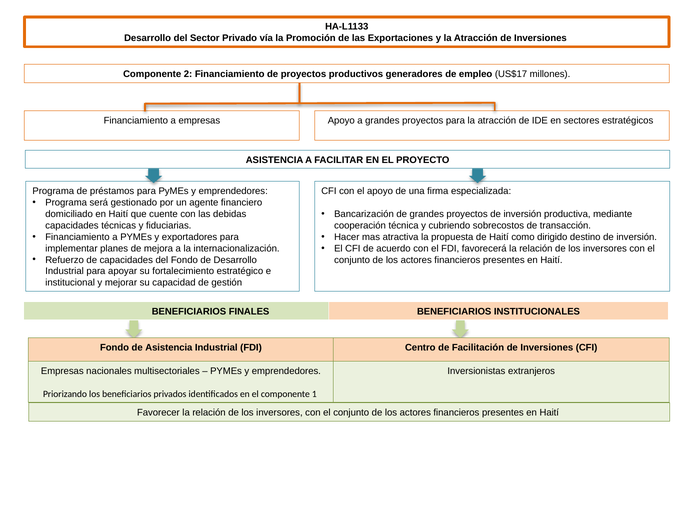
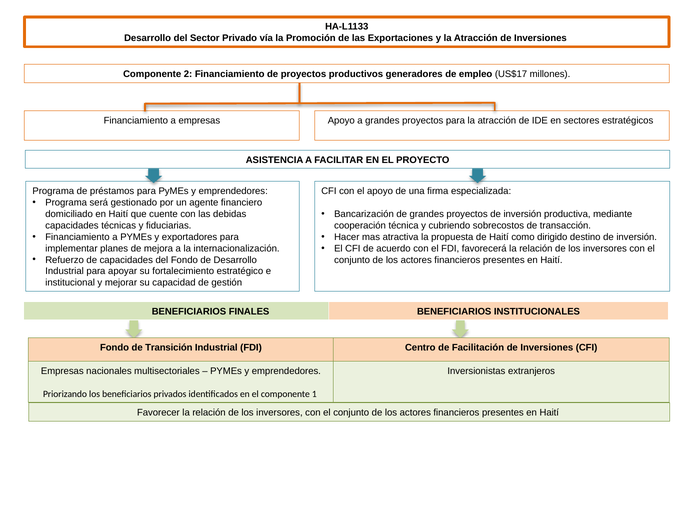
de Asistencia: Asistencia -> Transición (169, 347)
